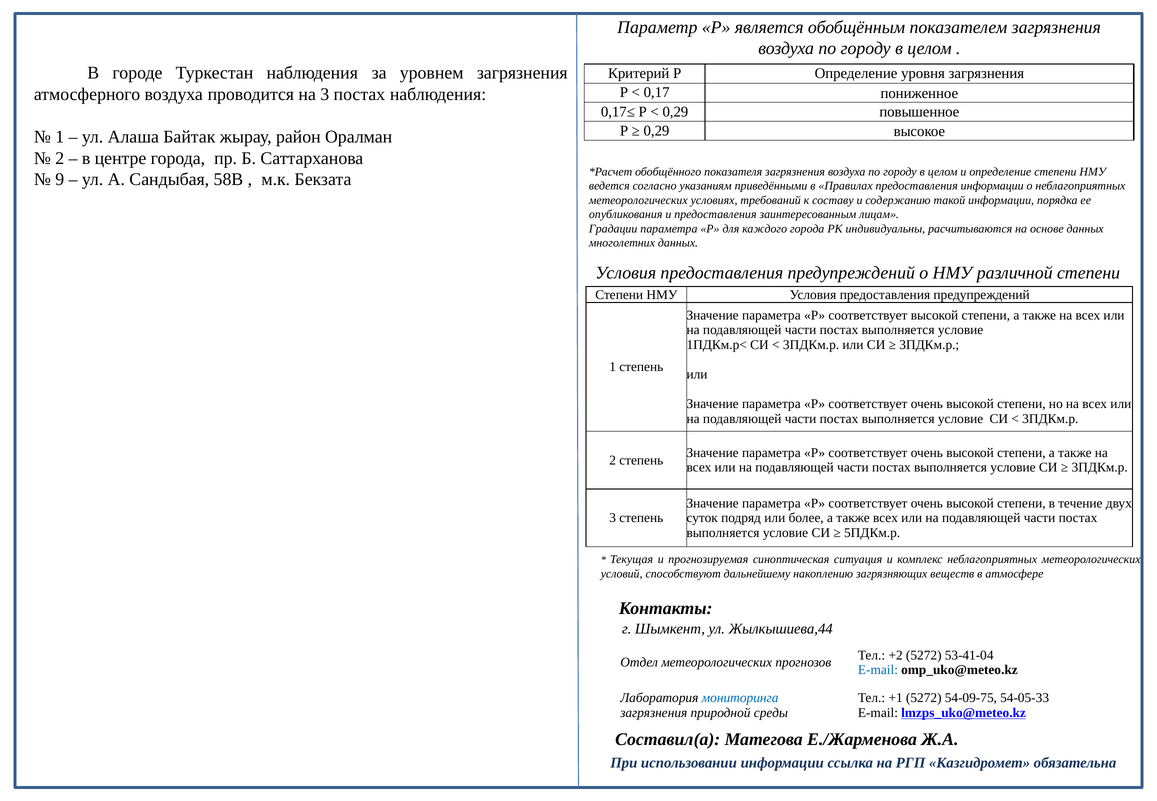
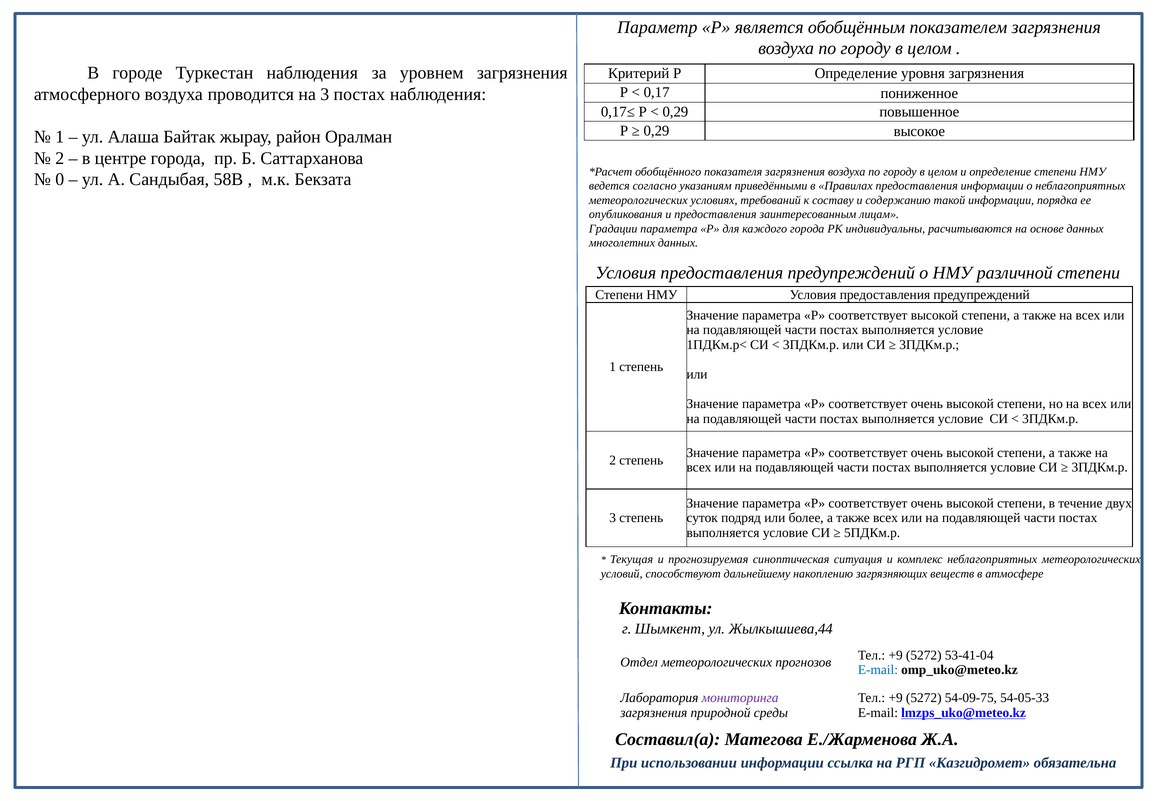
9: 9 -> 0 (60, 180)
+2: +2 -> +9 (896, 655)
мониторинга colour: blue -> purple (740, 698)
+1: +1 -> +9 (896, 698)
